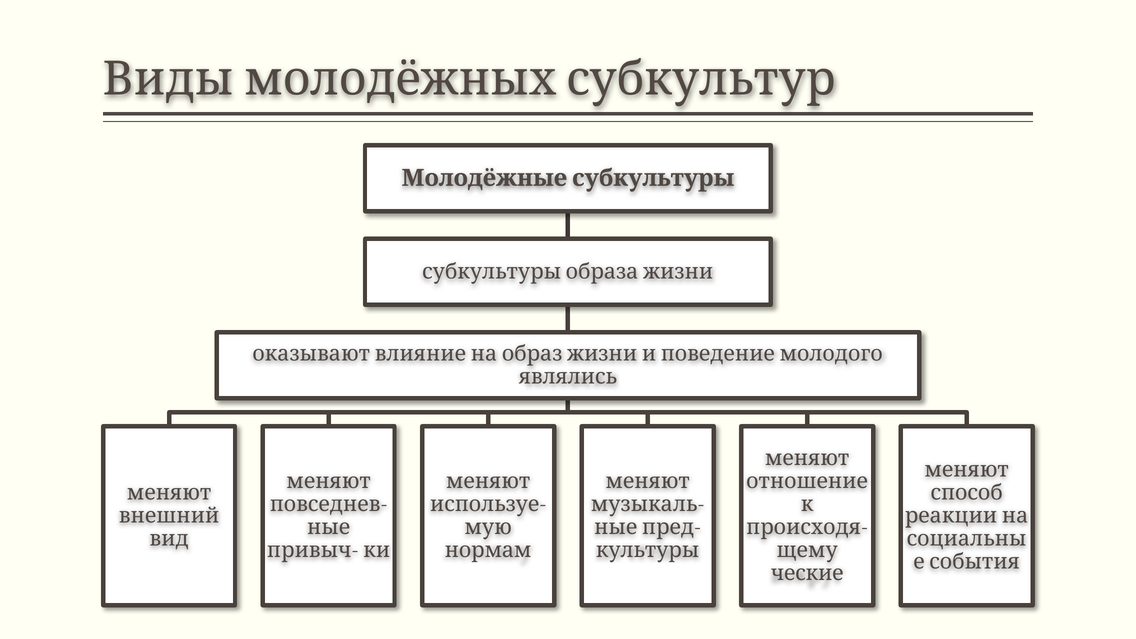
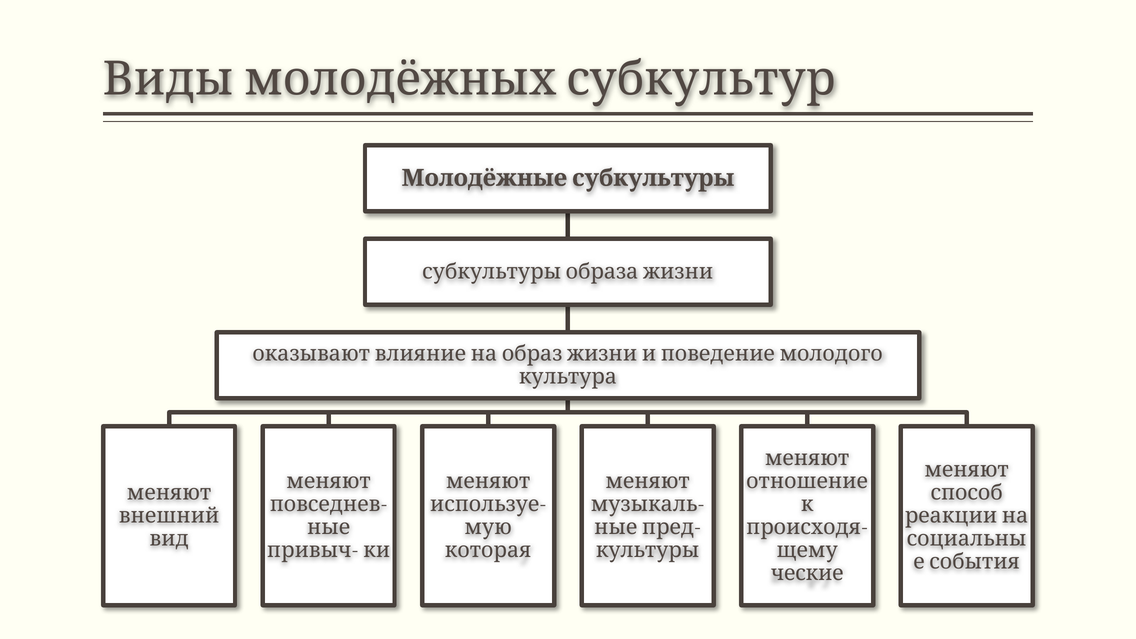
являлись: являлись -> культура (568, 377)
нормам: нормам -> которая (488, 550)
